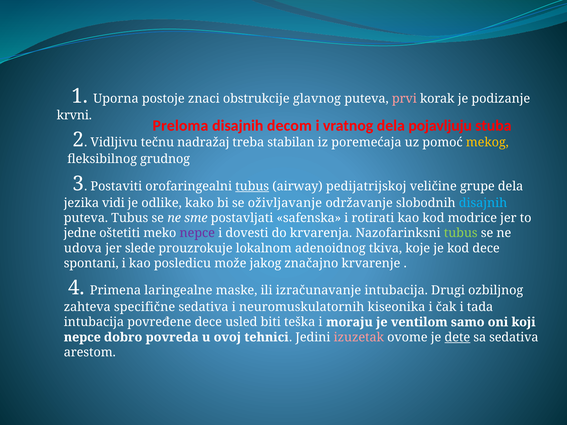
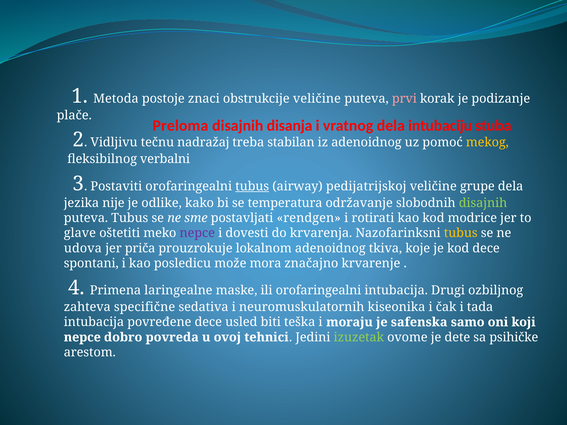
Uporna: Uporna -> Metoda (116, 99)
obstrukcije glavnog: glavnog -> veličine (317, 99)
krvni: krvni -> plače (74, 116)
decom: decom -> disanja (290, 126)
pojavljuju: pojavljuju -> intubaciju (440, 126)
iz poremećaja: poremećaja -> adenoidnog (366, 143)
grudnog: grudnog -> verbalni (165, 159)
vidi: vidi -> nije (113, 203)
oživljavanje: oživljavanje -> temperatura (285, 203)
disajnih colour: light blue -> light green (483, 203)
safenska: safenska -> rendgen (309, 218)
jedne: jedne -> glave (80, 233)
tubus colour: light green -> yellow (461, 233)
slede: slede -> priča (140, 248)
jakog: jakog -> mora (265, 263)
ili izračunavanje: izračunavanje -> orofaringealni (318, 291)
ventilom: ventilom -> safenska (419, 322)
izuzetak colour: pink -> light green (359, 337)
dete underline: present -> none (457, 337)
sa sedativa: sedativa -> psihičke (514, 337)
